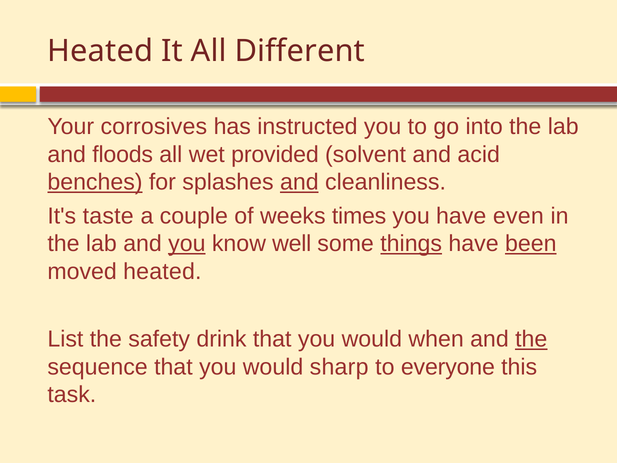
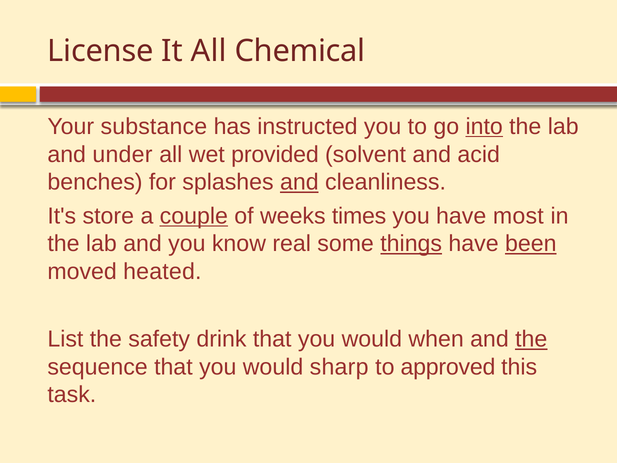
Heated: Heated -> License (101, 51)
Different: Different -> Chemical (300, 51)
corrosives: corrosives -> substance (154, 127)
into underline: none -> present (484, 127)
floods: floods -> under (122, 154)
benches underline: present -> none (95, 182)
taste: taste -> store (108, 216)
couple underline: none -> present (194, 216)
even: even -> most (518, 216)
you underline: present -> none (187, 244)
well: well -> real (292, 244)
everyone: everyone -> approved (448, 367)
